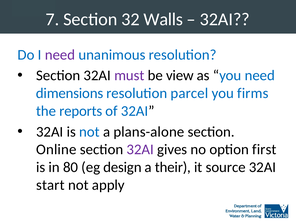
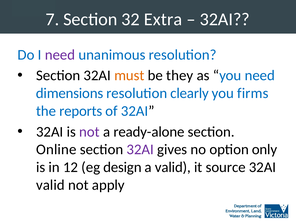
Walls: Walls -> Extra (163, 19)
must colour: purple -> orange (129, 76)
view: view -> they (180, 76)
parcel: parcel -> clearly (190, 93)
not colour: blue -> purple (89, 132)
plans-alone: plans-alone -> ready-alone (149, 132)
first: first -> only (264, 150)
80: 80 -> 12 (71, 167)
a their: their -> valid (173, 167)
start: start -> valid (50, 185)
